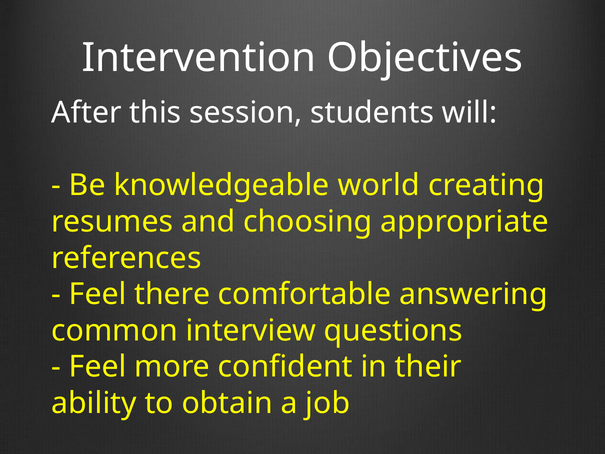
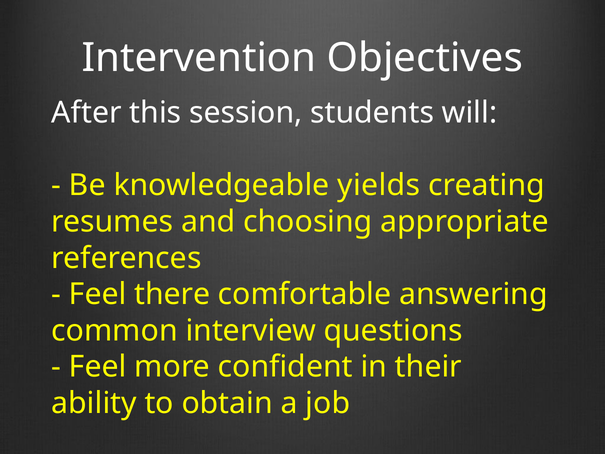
world: world -> yields (379, 185)
